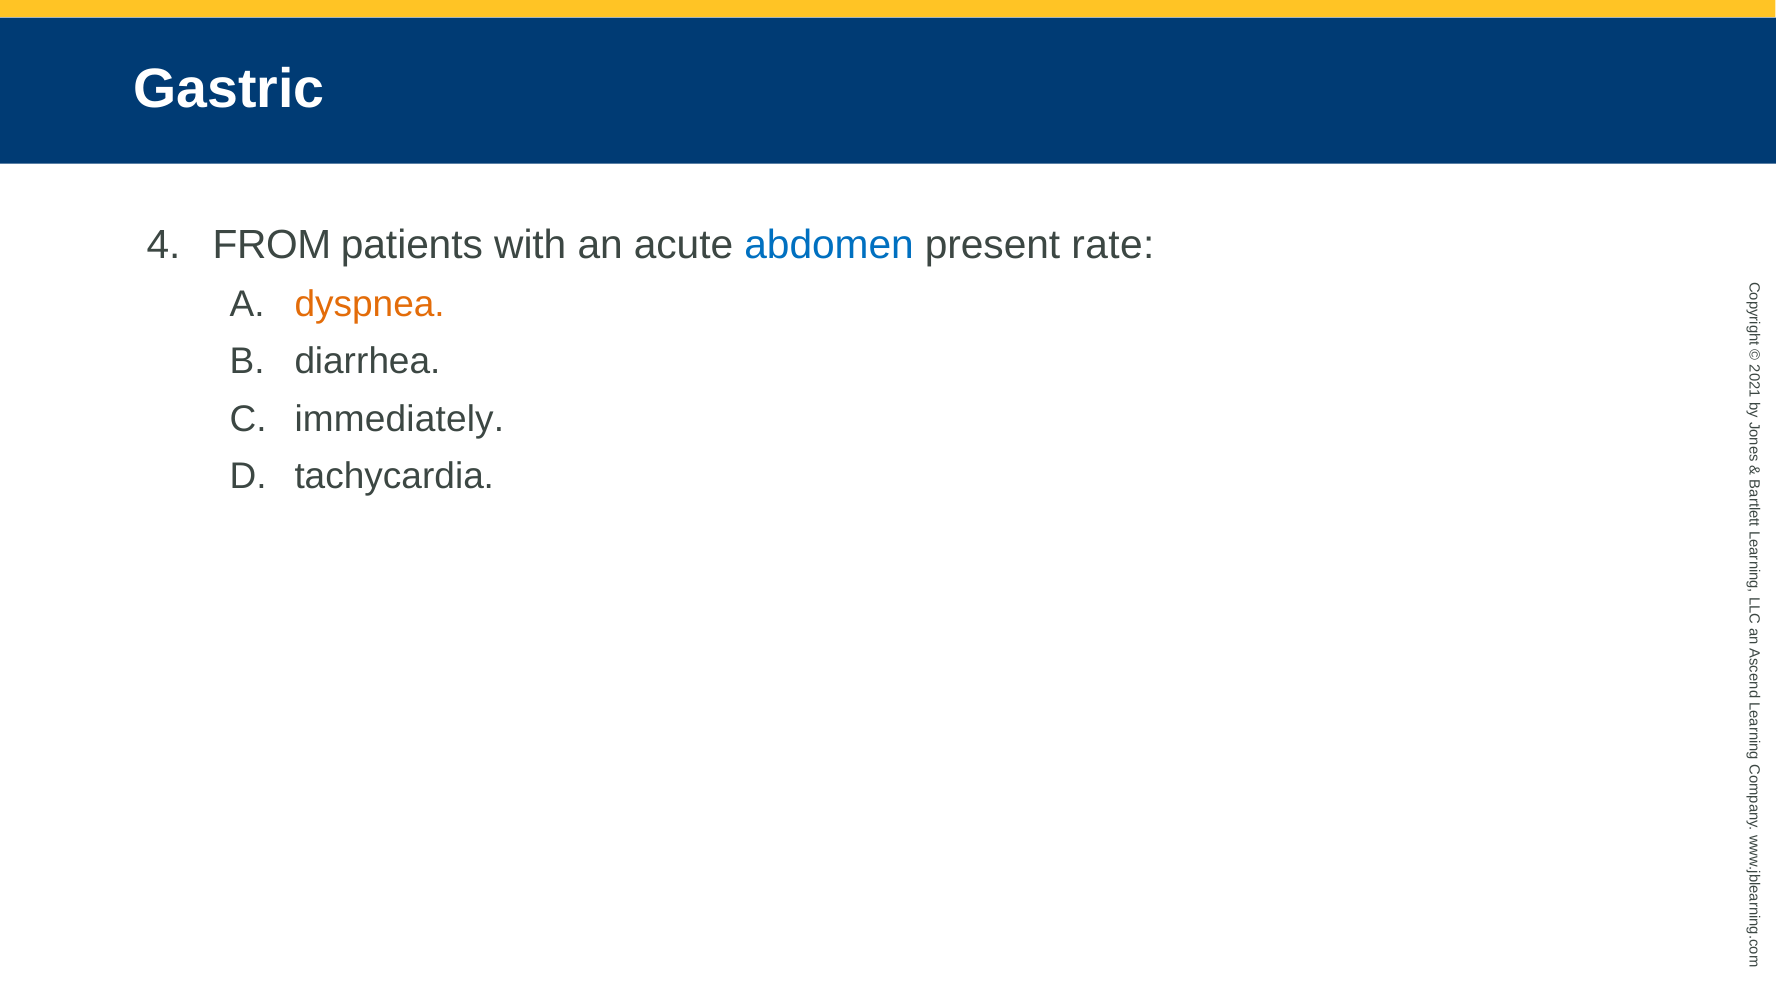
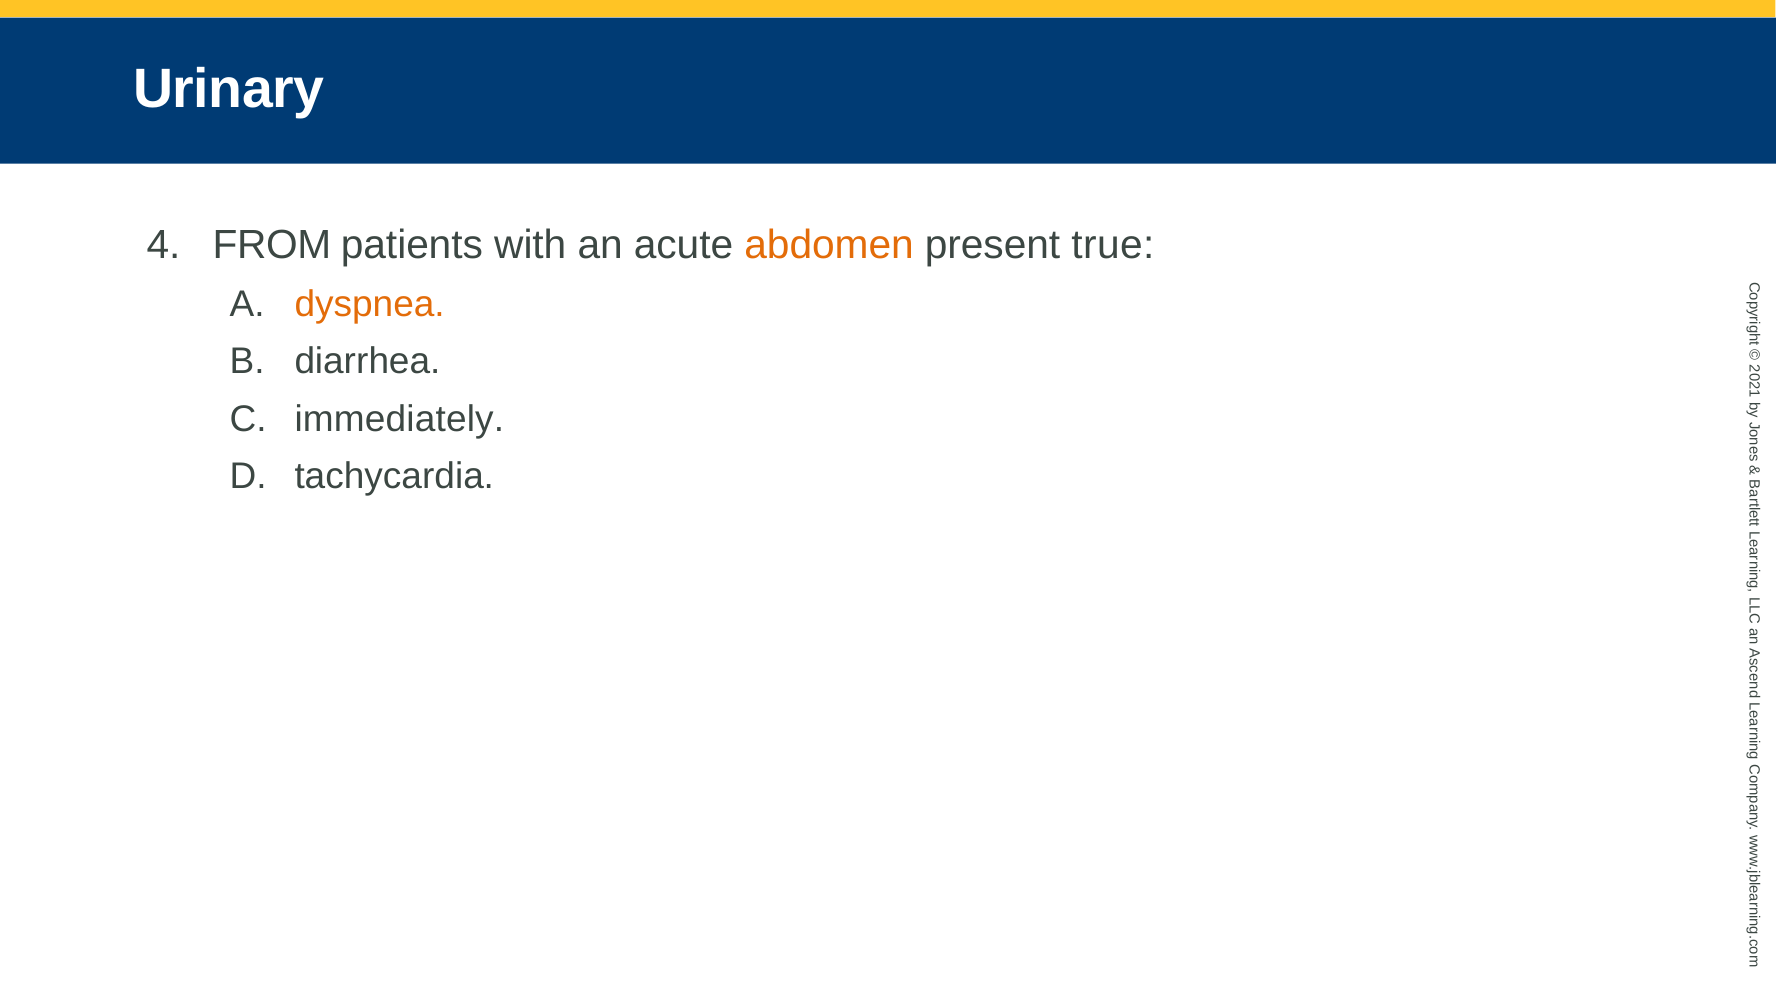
Gastric: Gastric -> Urinary (229, 89)
abdomen colour: blue -> orange (829, 245)
rate: rate -> true (1113, 245)
